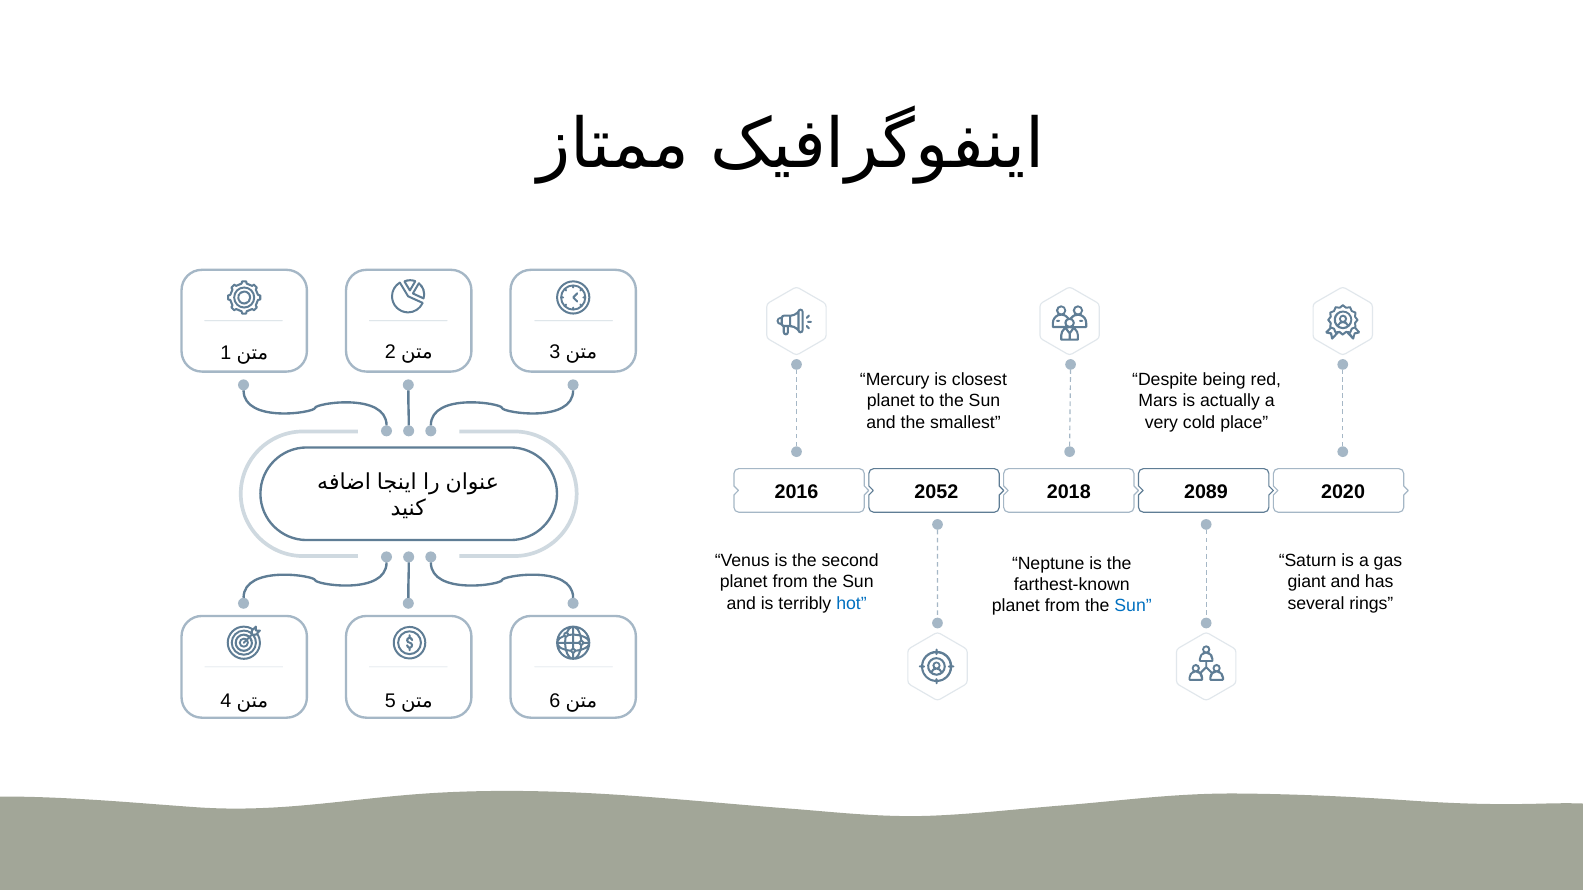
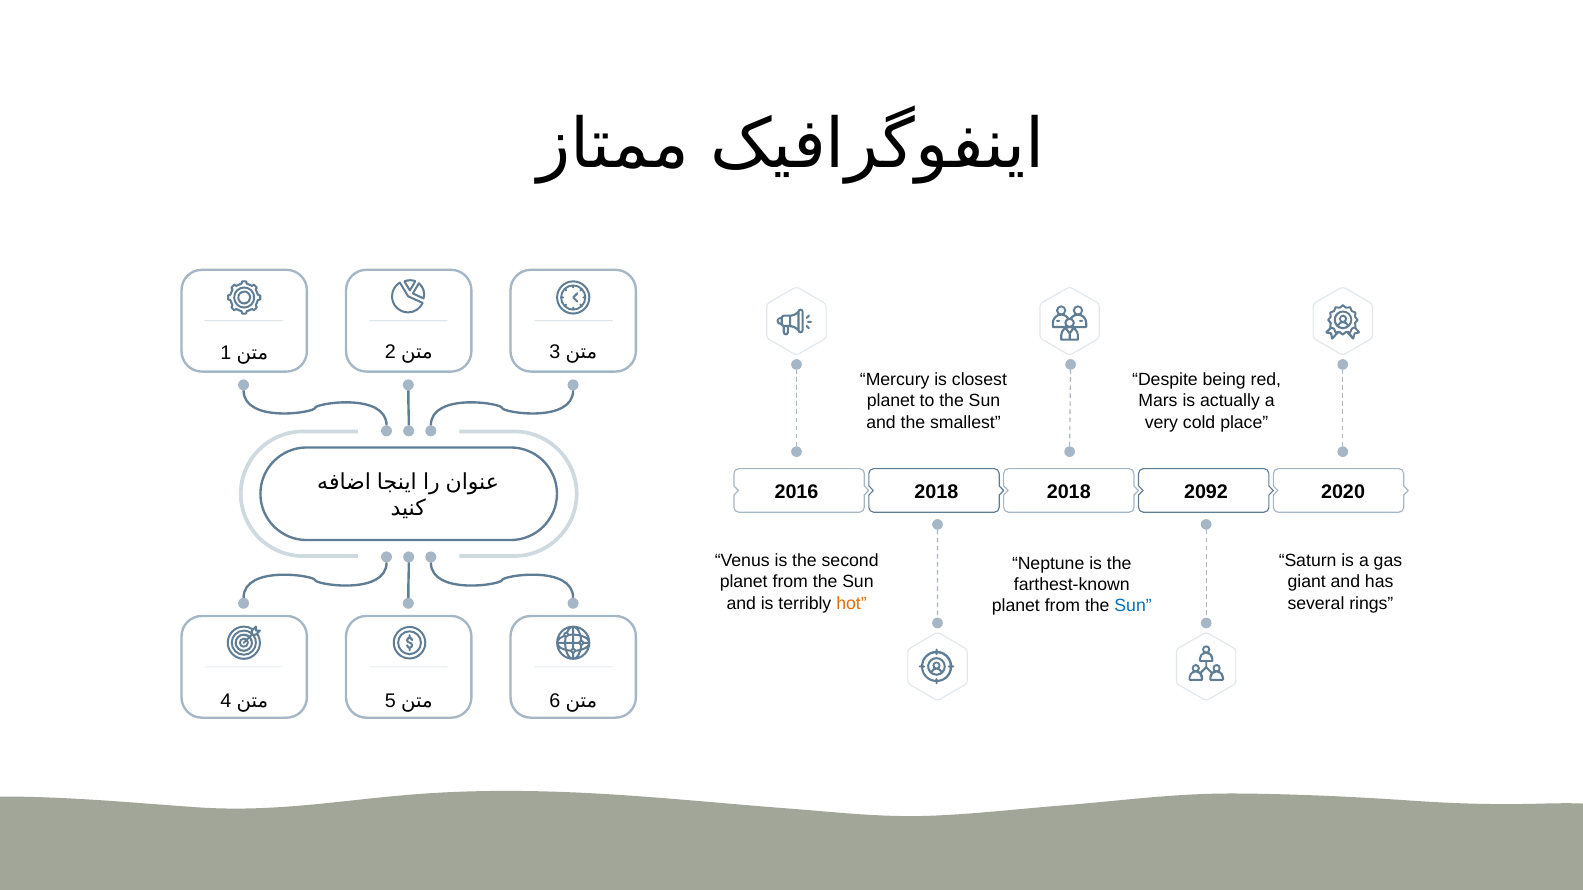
2016 2052: 2052 -> 2018 (936, 492)
2089: 2089 -> 2092 (1206, 492)
hot colour: blue -> orange (852, 603)
